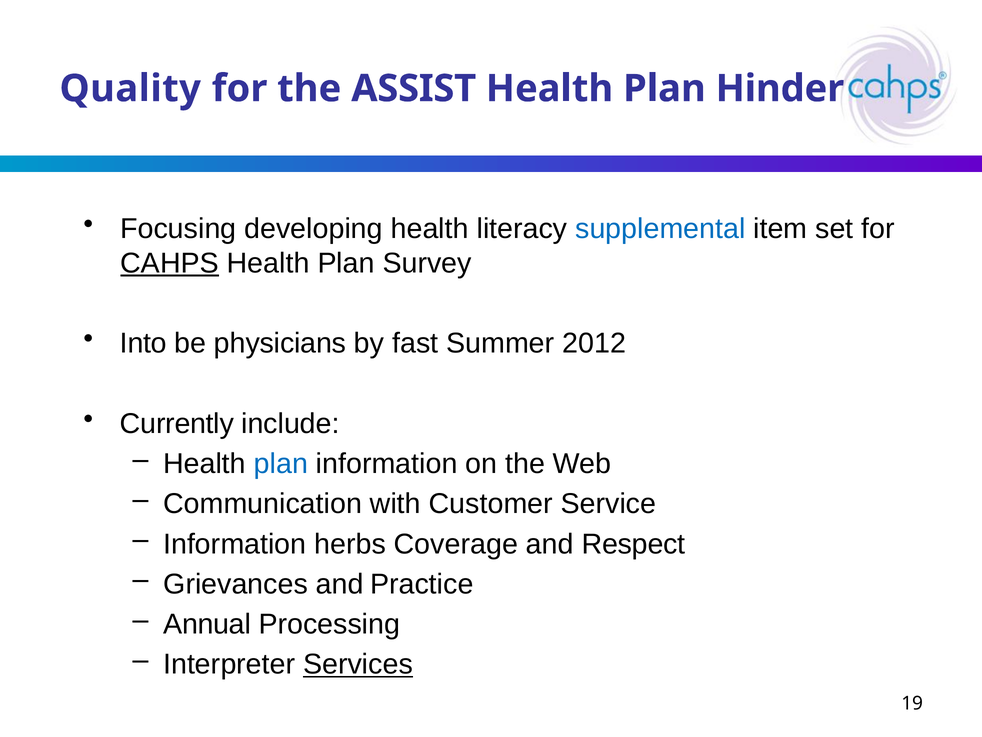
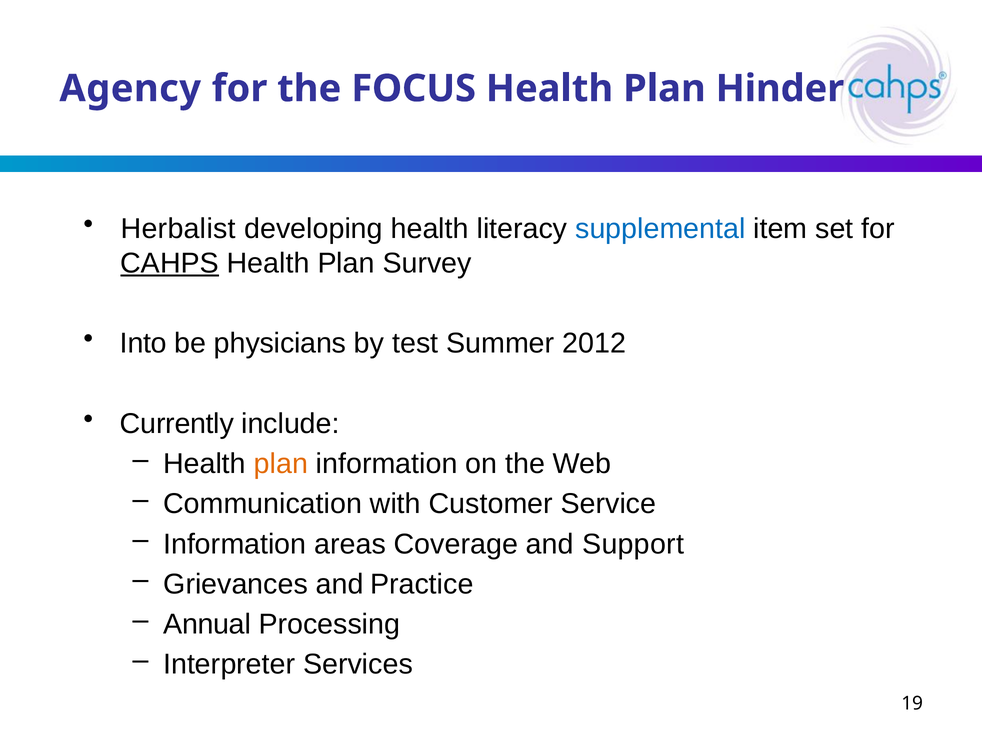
Quality: Quality -> Agency (130, 89)
ASSIST: ASSIST -> FOCUS (414, 89)
Focusing: Focusing -> Herbalist (178, 229)
fast: fast -> test (415, 343)
plan colour: blue -> orange (281, 464)
herbs: herbs -> areas (350, 544)
Respect: Respect -> Support (633, 544)
Services underline: present -> none (358, 664)
